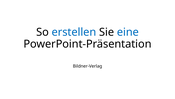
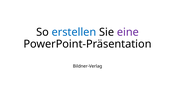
eine colour: blue -> purple (128, 32)
